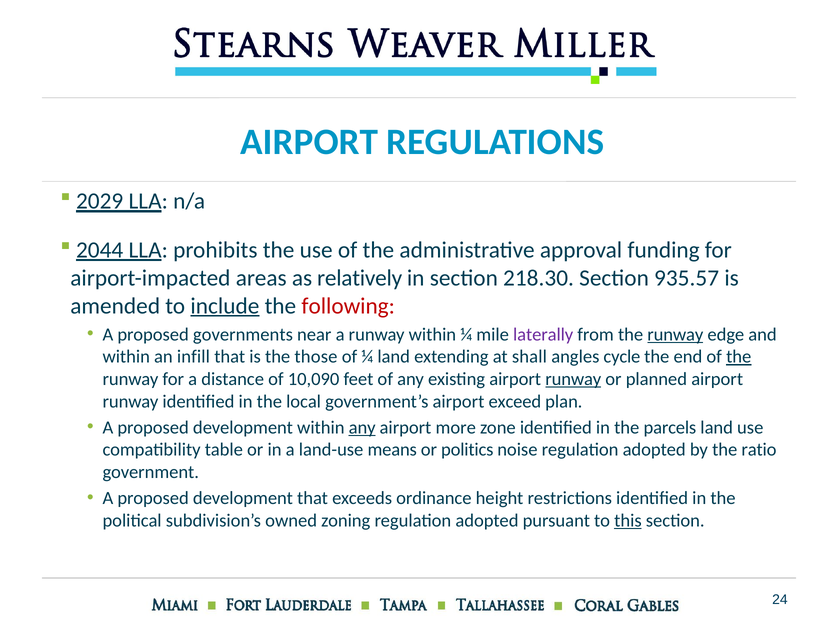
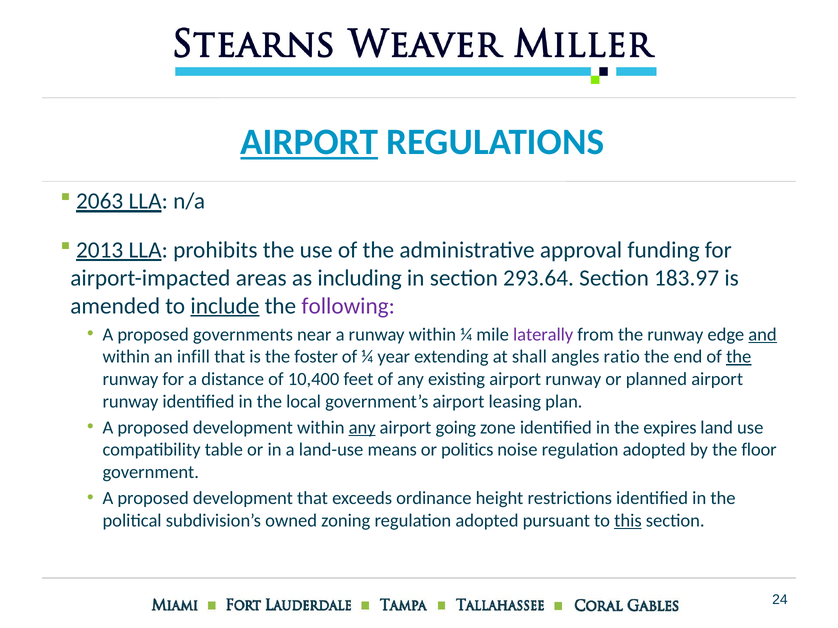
AIRPORT underline: none -> present (309, 142)
2029: 2029 -> 2063 (100, 201)
2044: 2044 -> 2013 (100, 250)
relatively: relatively -> including (360, 278)
218.30: 218.30 -> 293.64 (539, 278)
935.57: 935.57 -> 183.97 (687, 278)
following colour: red -> purple (348, 306)
runway underline: present -> none (675, 335)
and underline: none -> present (763, 335)
those: those -> foster (316, 357)
¼ land: land -> year (394, 357)
cycle: cycle -> ratio (622, 357)
10,090: 10,090 -> 10,400 (314, 379)
runway underline: present -> none (573, 379)
exceed: exceed -> leasing (515, 402)
more: more -> going (456, 428)
parcels: parcels -> expires (670, 428)
ratio: ratio -> floor (759, 450)
